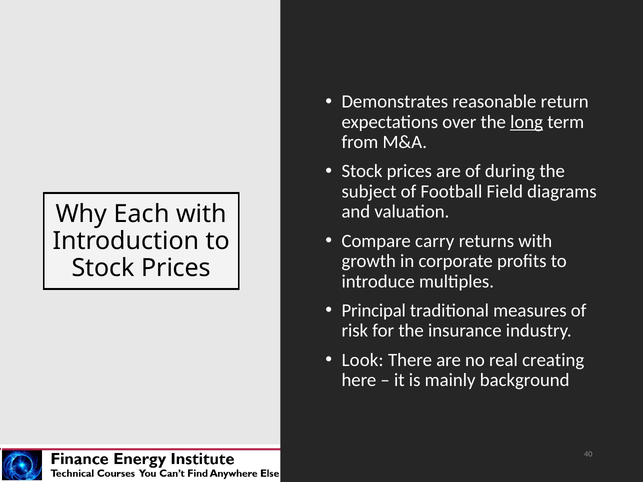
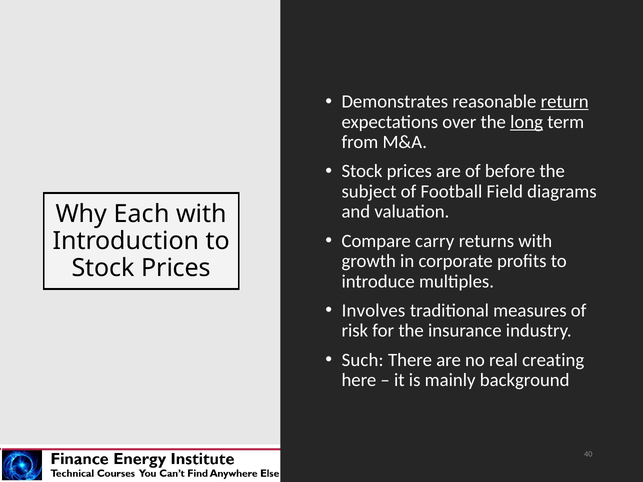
return underline: none -> present (565, 102)
during: during -> before (510, 171)
Principal: Principal -> Involves (374, 311)
Look: Look -> Such (363, 360)
